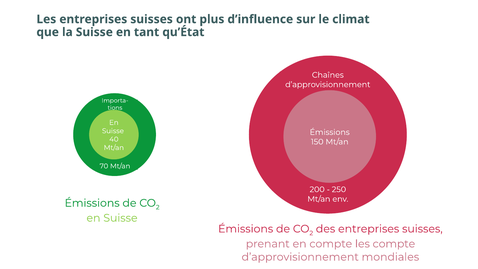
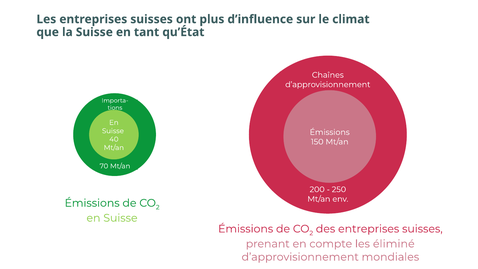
les compte: compte -> éliminé (394, 244)
